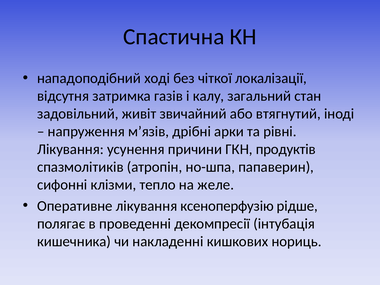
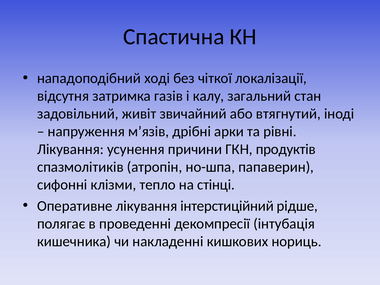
желе: желе -> стінці (216, 185)
ксеноперфузію: ксеноперфузію -> інтерстиційний (227, 206)
